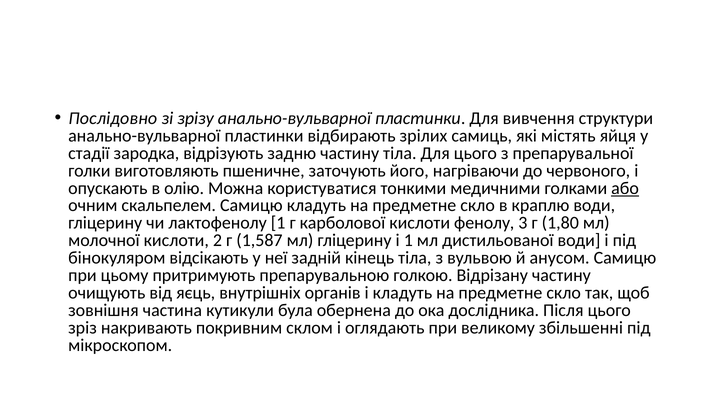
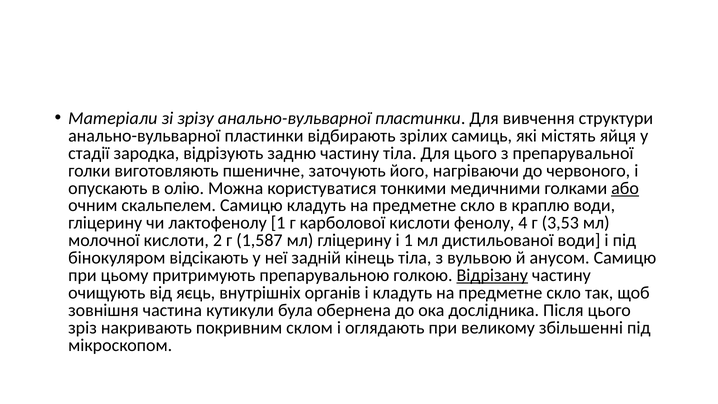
Послідовно: Послідовно -> Матеріали (113, 118)
3: 3 -> 4 (523, 223)
1,80: 1,80 -> 3,53 (560, 223)
Відрізану underline: none -> present (492, 275)
